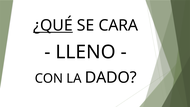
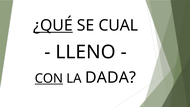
CARA: CARA -> CUAL (118, 25)
CON underline: none -> present (49, 78)
DADO: DADO -> DADA (111, 77)
